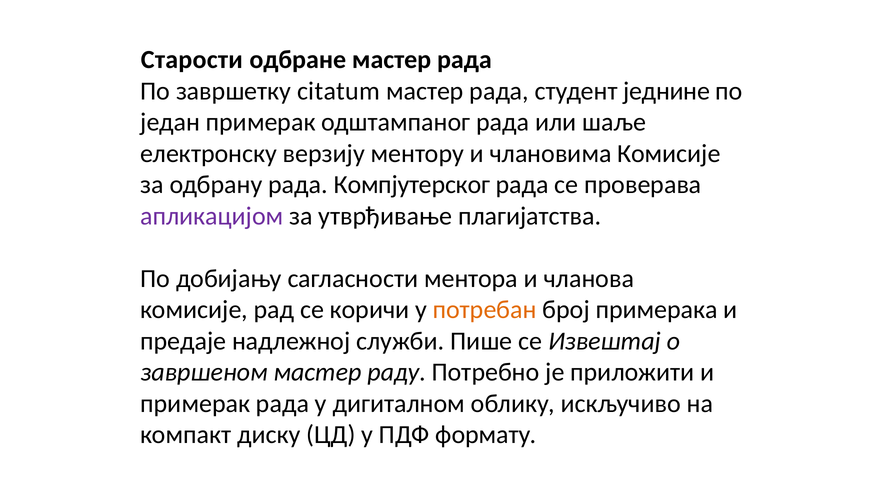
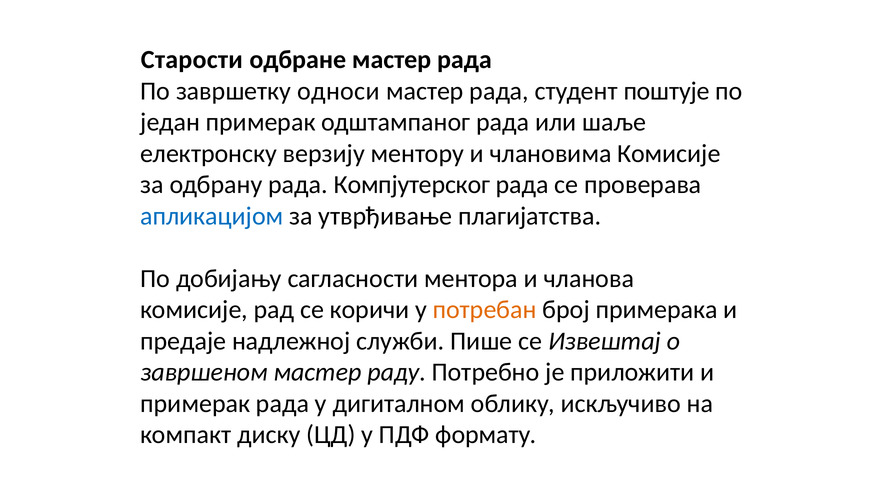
citatum: citatum -> односи (339, 91)
једнине: једнине -> поштује (667, 91)
апликацијом colour: purple -> blue (212, 216)
